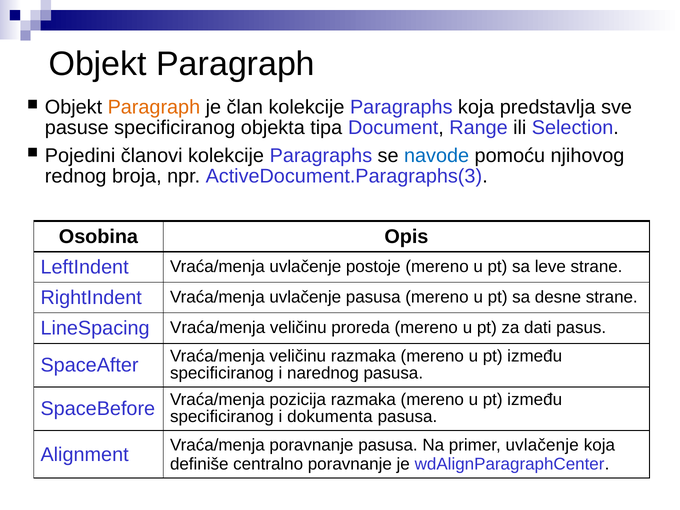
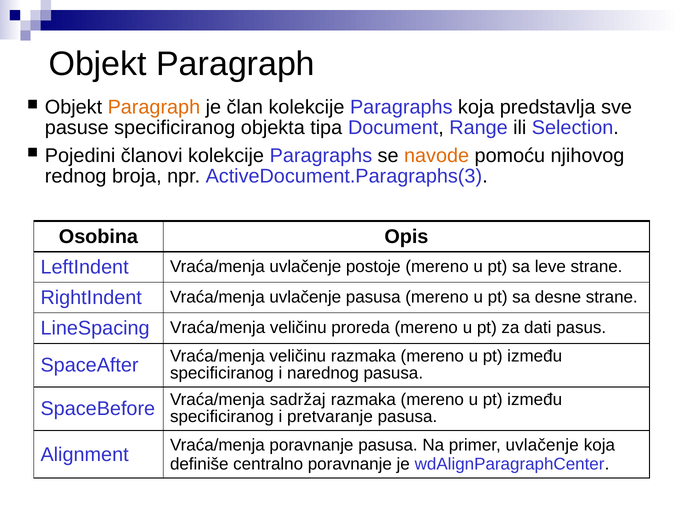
navode colour: blue -> orange (437, 156)
pozicija: pozicija -> sadržaj (298, 400)
dokumenta: dokumenta -> pretvaranje (330, 417)
